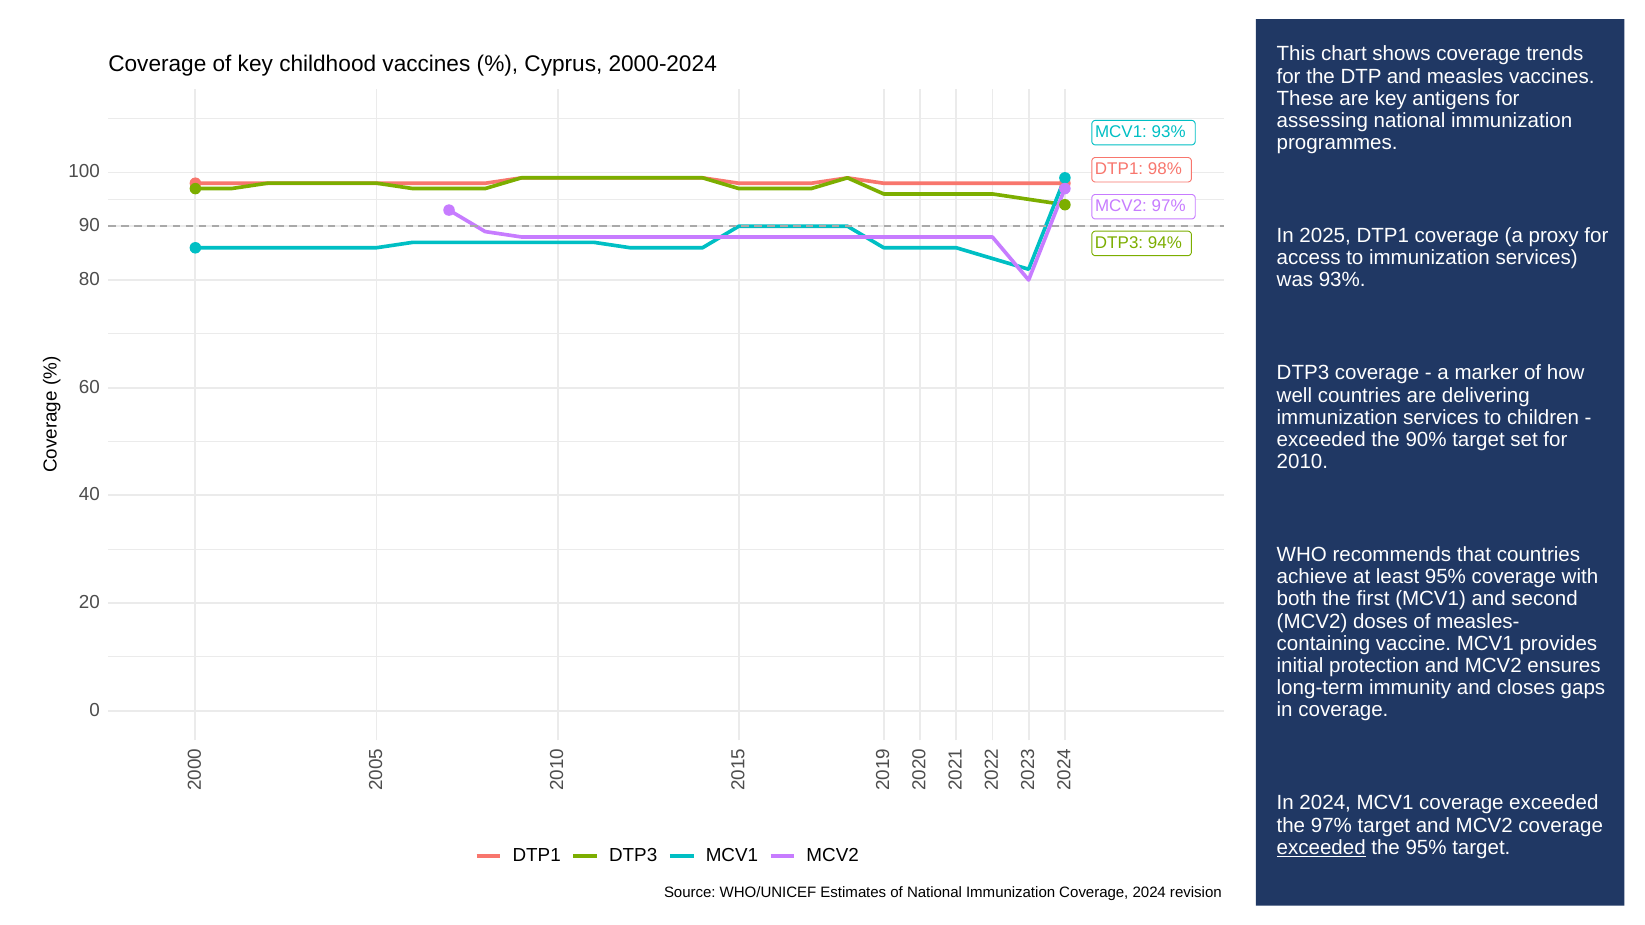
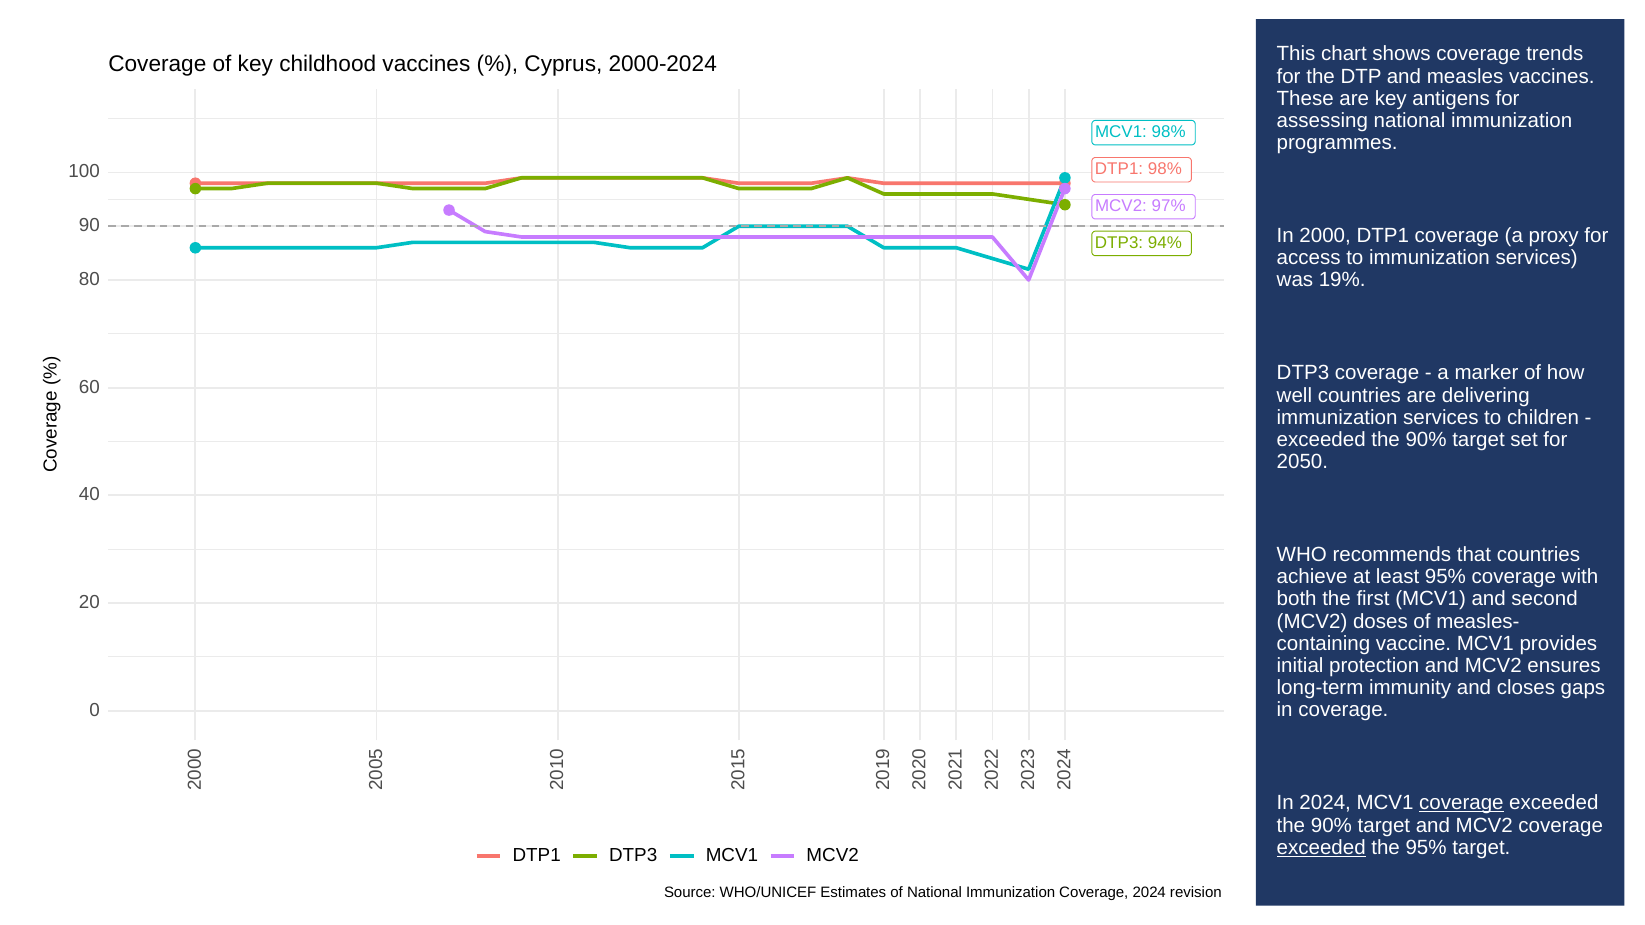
MCV1 93%: 93% -> 98% (1169, 132)
2025: 2025 -> 2000 (1325, 236)
was 93%: 93% -> 19% (1342, 280)
2010: 2010 -> 2050 (1302, 462)
coverage underline: none -> present (1461, 803)
97%: 97% -> 90% (1331, 826)
